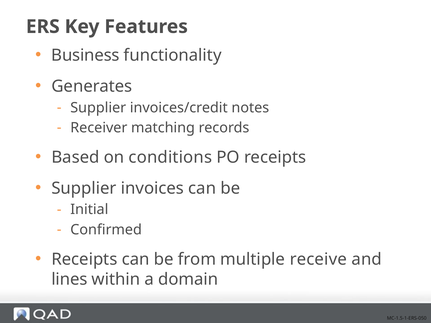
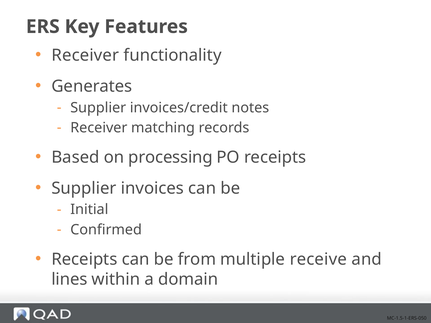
Business: Business -> Receiver (85, 55)
conditions: conditions -> processing (170, 157)
